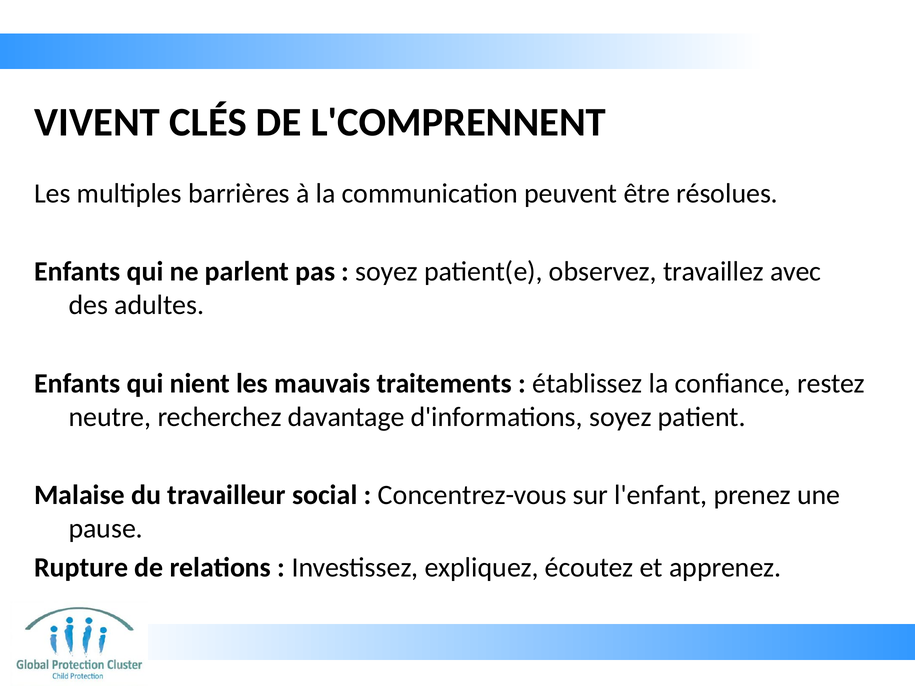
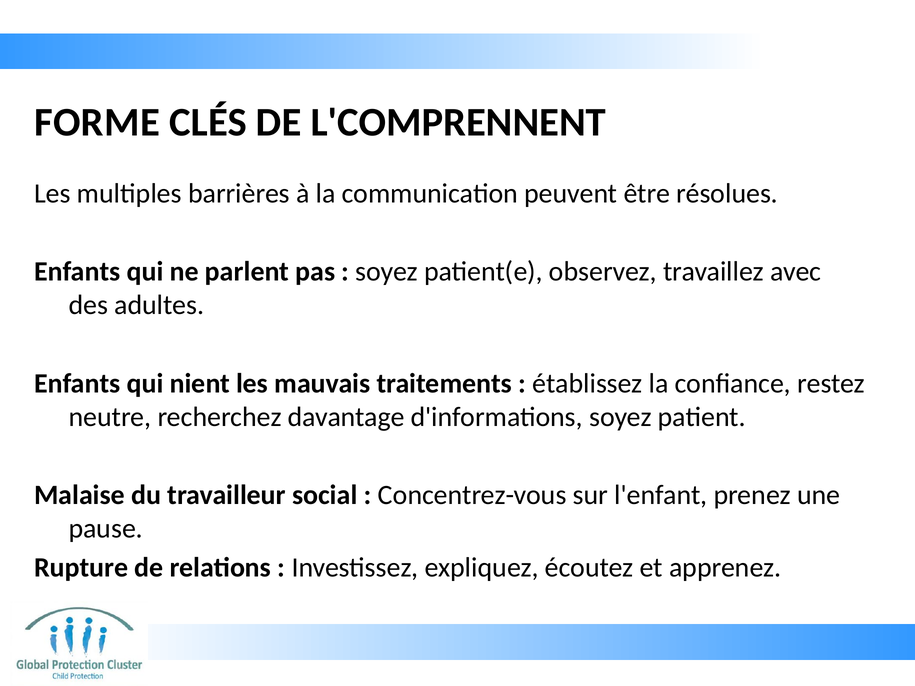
VIVENT: VIVENT -> FORME (97, 123)
